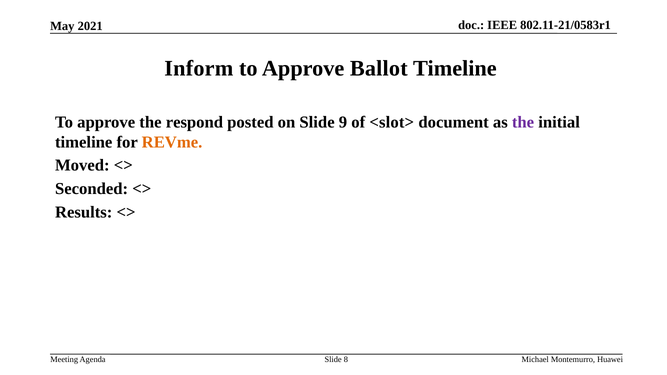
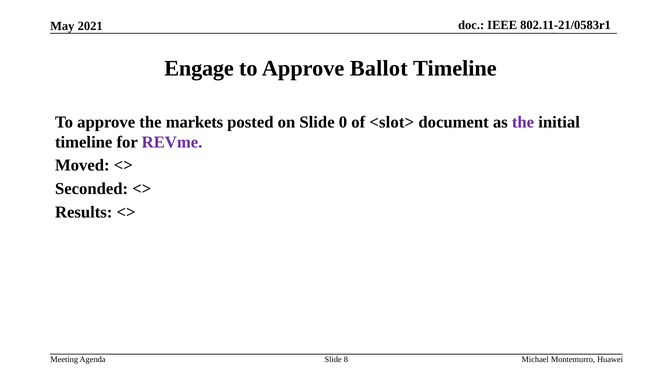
Inform: Inform -> Engage (199, 68)
respond: respond -> markets (194, 122)
9: 9 -> 0 (343, 122)
REVme colour: orange -> purple (172, 142)
